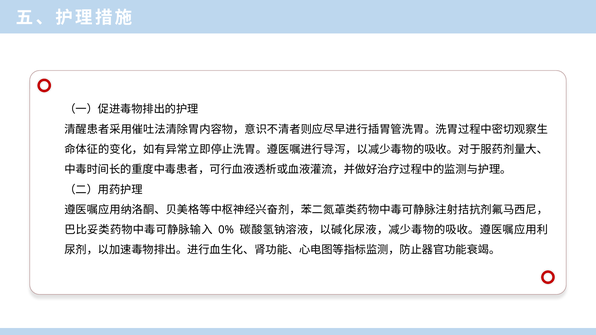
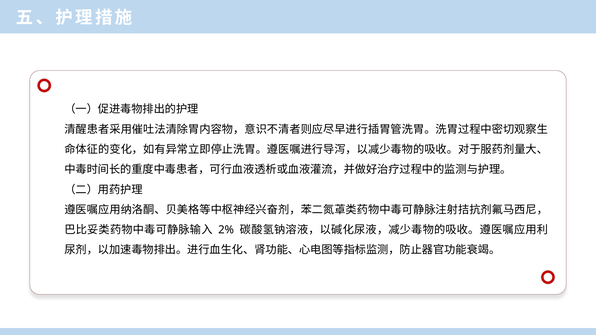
0%: 0% -> 2% (226, 230)
